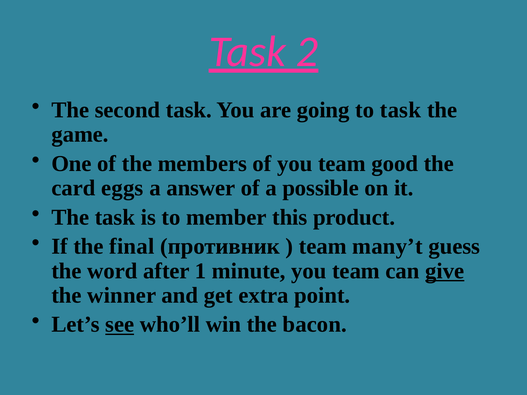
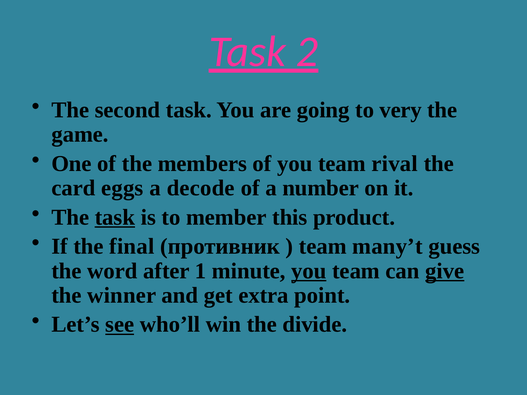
to task: task -> very (401, 110)
good: good -> rival (395, 164)
answer: answer -> decode (201, 188)
possible: possible -> number (321, 188)
task underline: none -> present (115, 217)
you underline: none -> present (309, 271)
bacon: bacon -> divide (315, 325)
